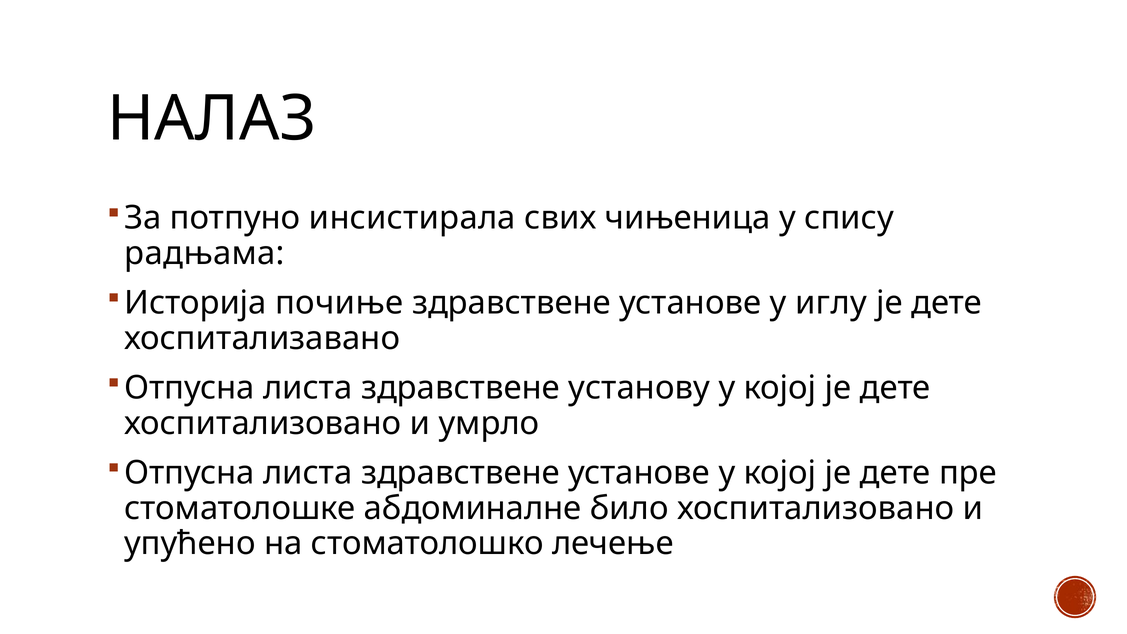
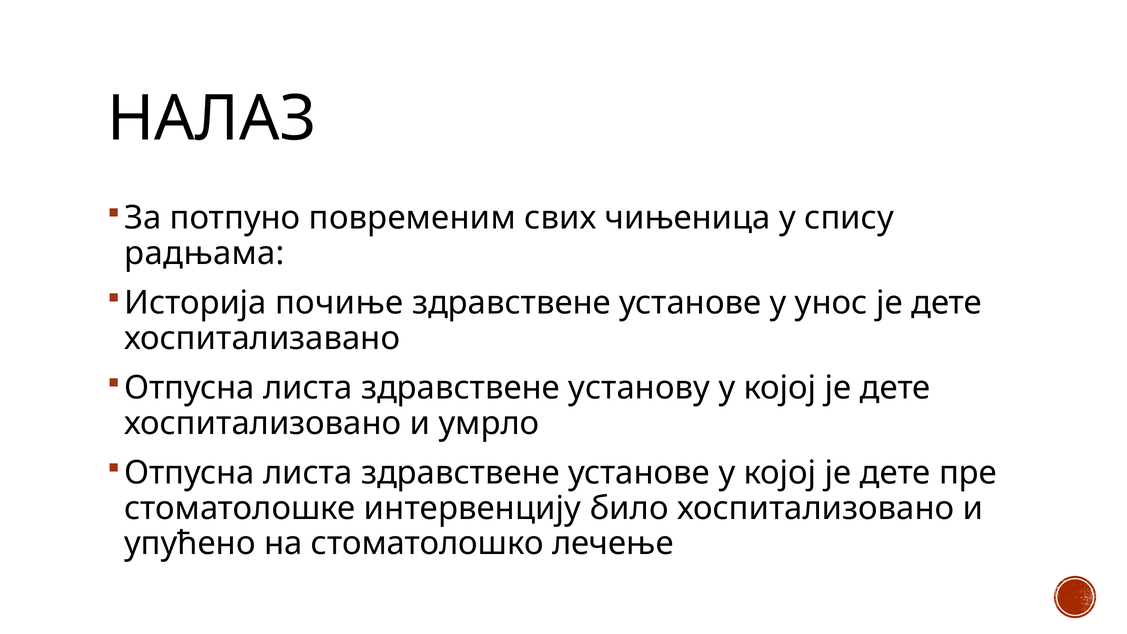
инсистирала: инсистирала -> повременим (412, 218)
иглу: иглу -> унос (831, 303)
абдоминалне: абдоминалне -> интервенцију (472, 508)
